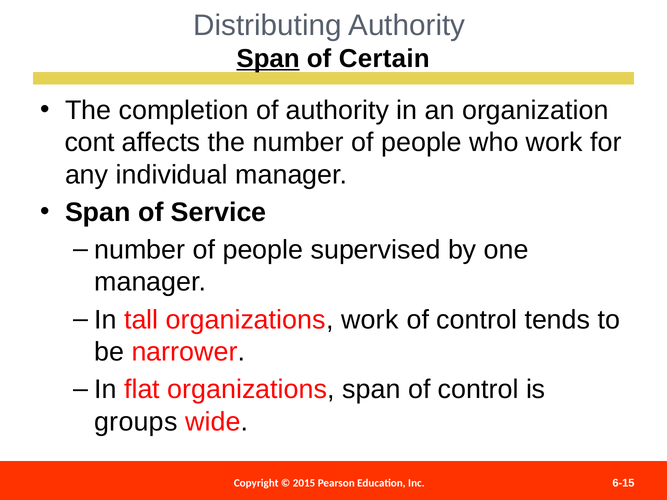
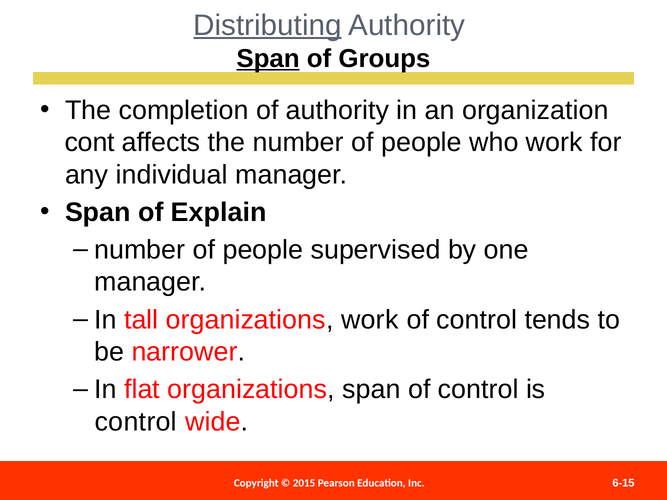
Distributing underline: none -> present (267, 25)
Certain: Certain -> Groups (384, 59)
Service: Service -> Explain (219, 212)
groups: groups -> control (136, 422)
